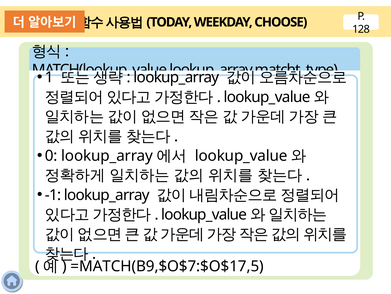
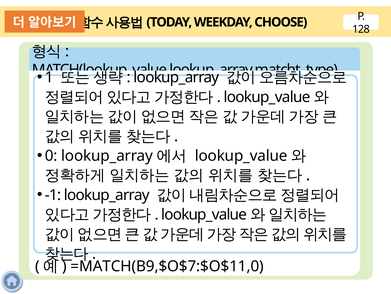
=MATCH(B9,$O$7:$O$17,5: =MATCH(B9,$O$7:$O$17,5 -> =MATCH(B9,$O$7:$O$11,0 (167, 266)
